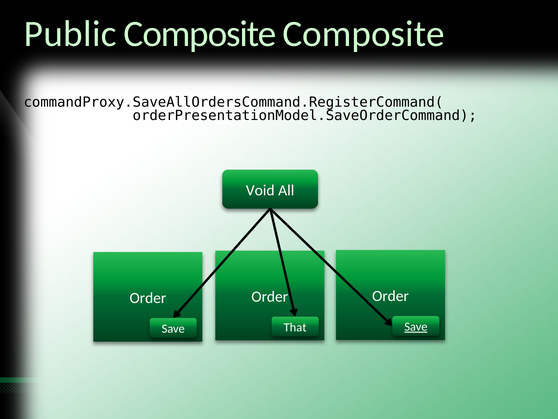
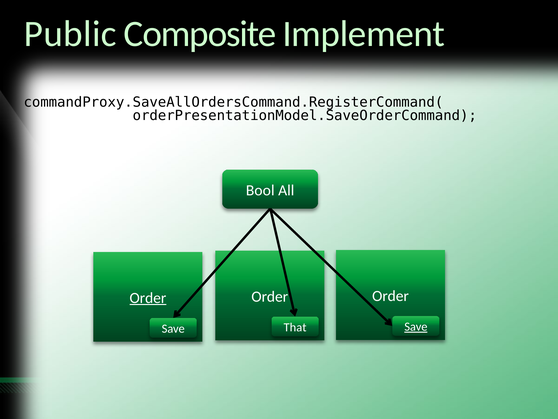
Composite Composite: Composite -> Implement (364, 34)
Void: Void -> Bool (260, 190)
Order underline: none -> present (148, 298)
